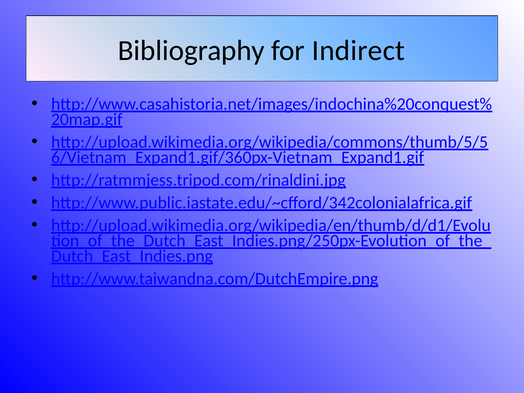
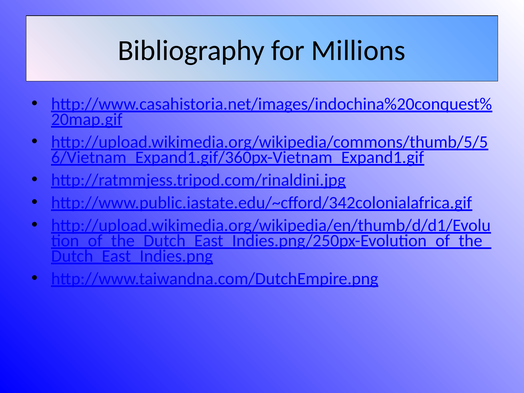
Indirect: Indirect -> Millions (358, 51)
